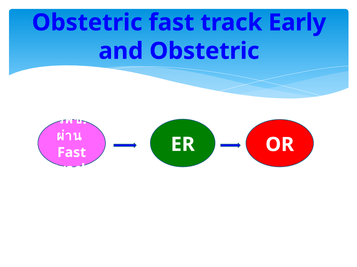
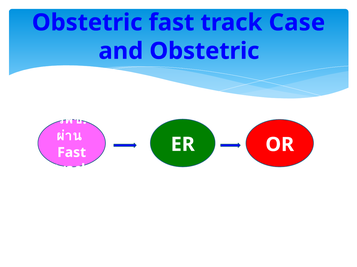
Early: Early -> Case (297, 23)
